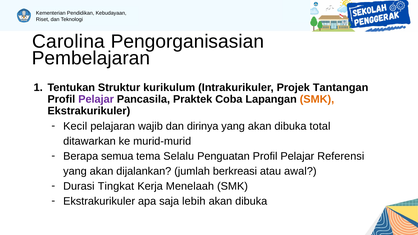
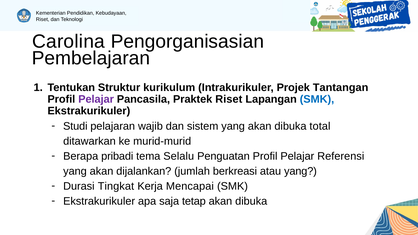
Praktek Coba: Coba -> Riset (229, 99)
SMK colour: orange -> blue (317, 99)
Kecil: Kecil -> Studi (75, 126)
dirinya: dirinya -> sistem (203, 126)
semua: semua -> pribadi (117, 156)
atau awal: awal -> yang (300, 171)
Menelaah: Menelaah -> Mencapai (190, 186)
lebih: lebih -> tetap (194, 201)
